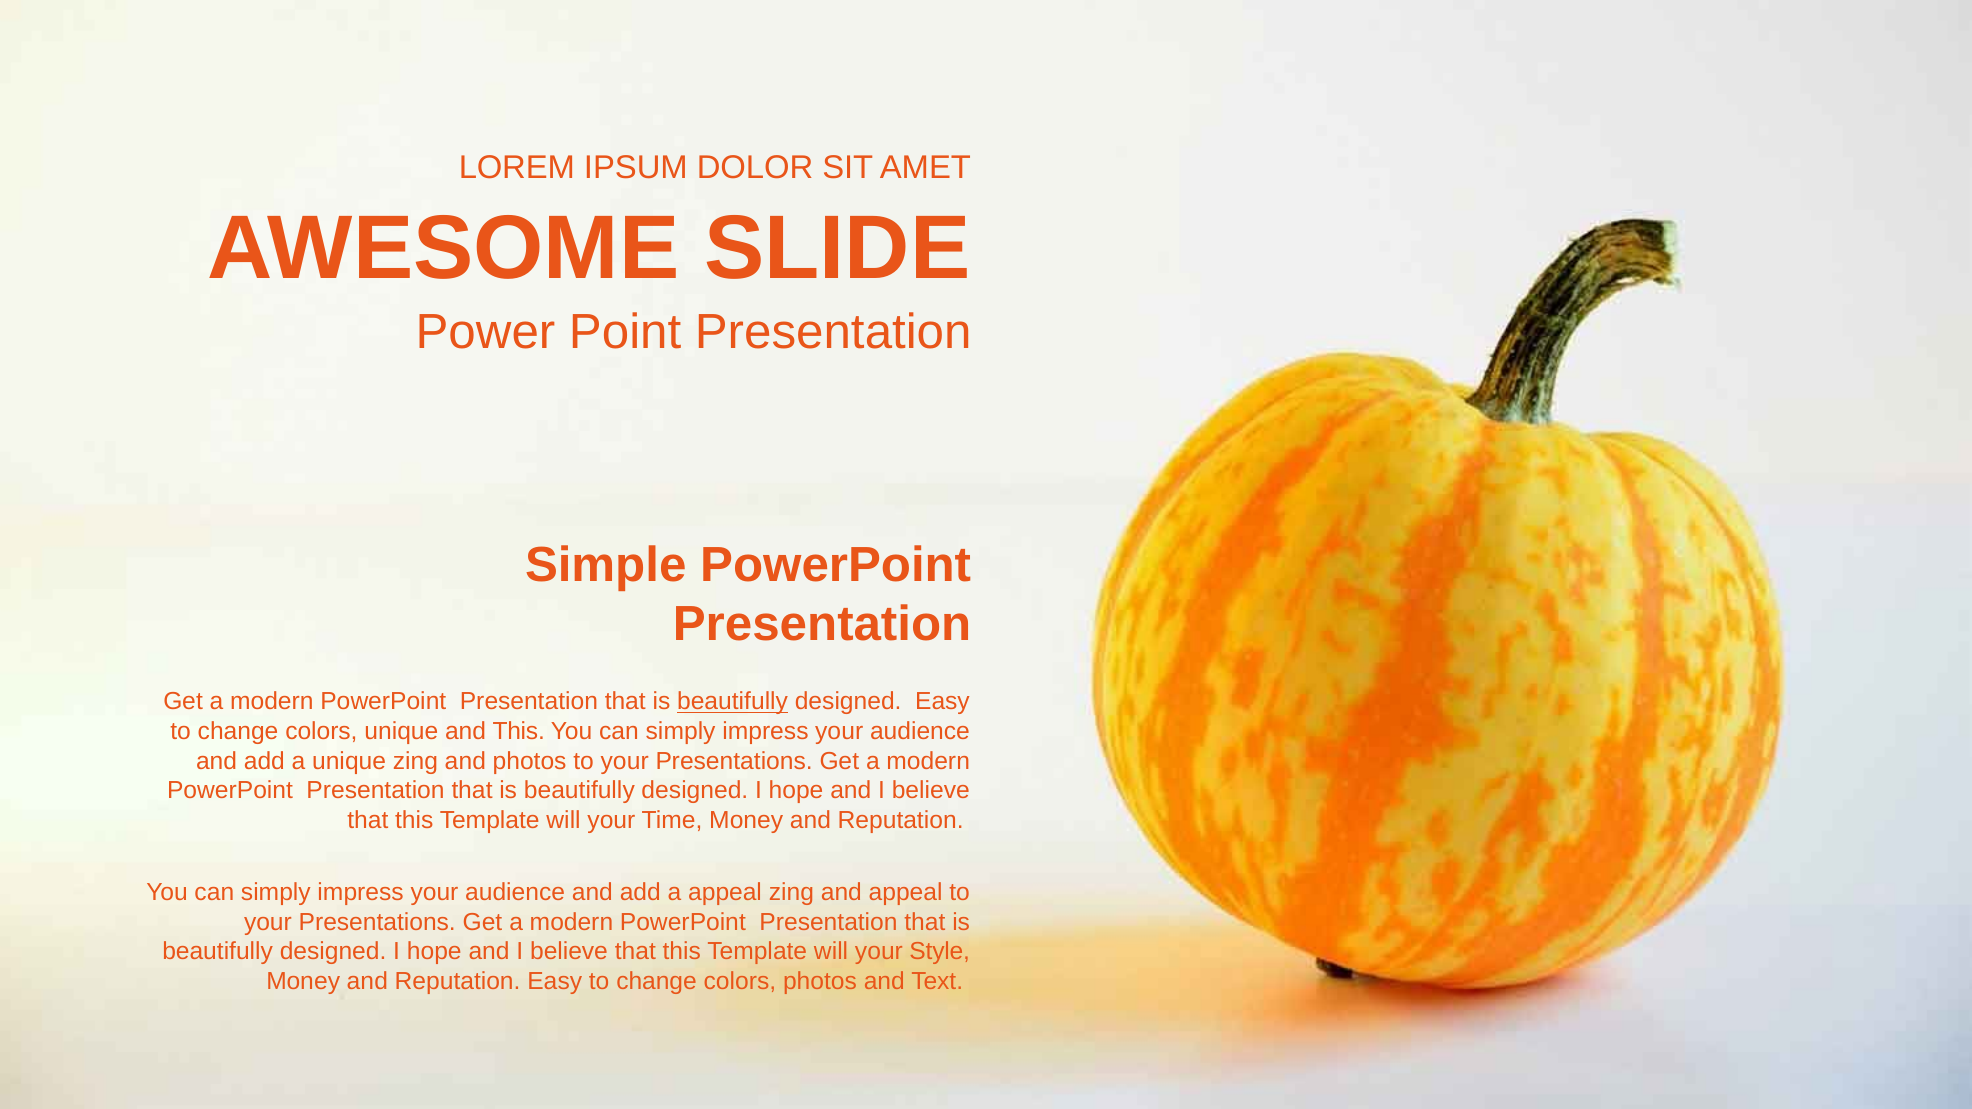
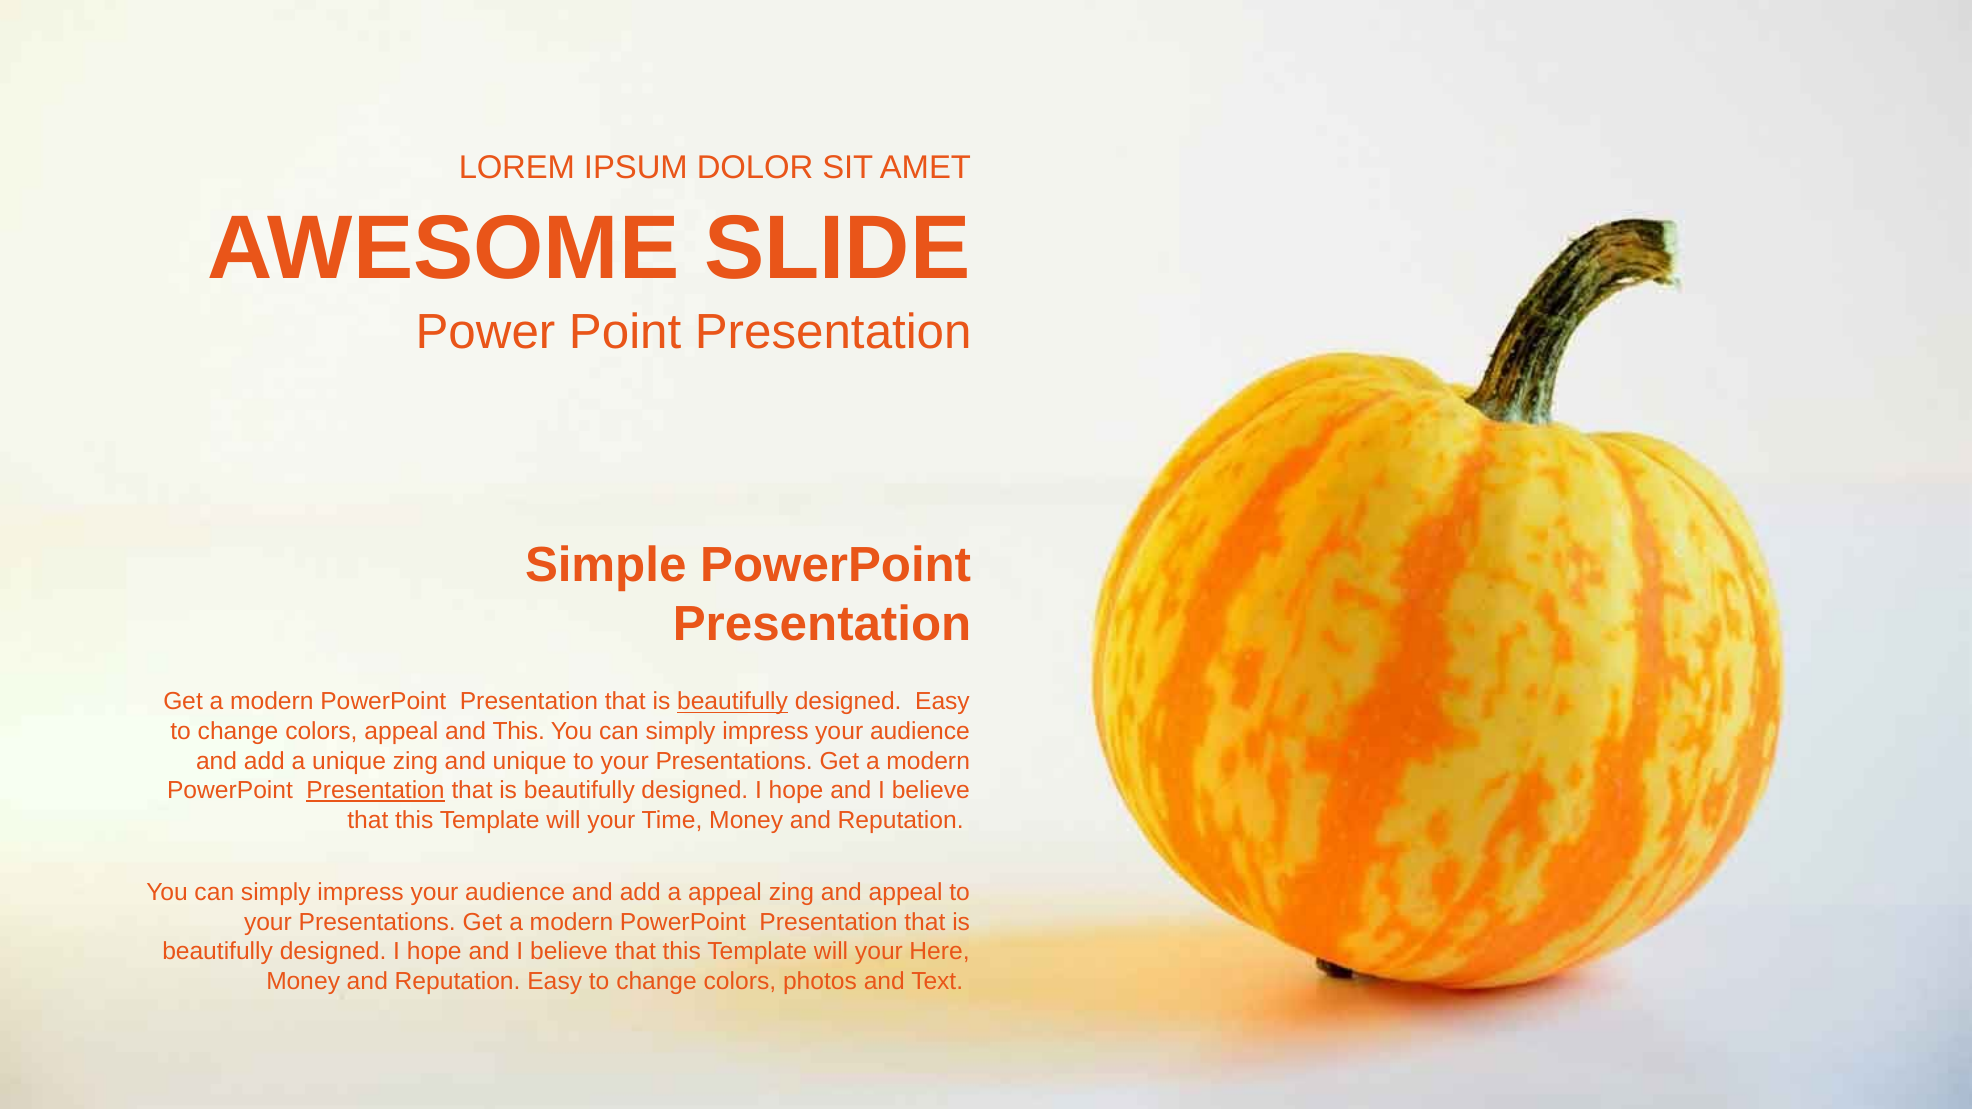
colors unique: unique -> appeal (401, 732)
and photos: photos -> unique (530, 761)
Presentation underline: none -> present (376, 791)
Style: Style -> Here (940, 952)
